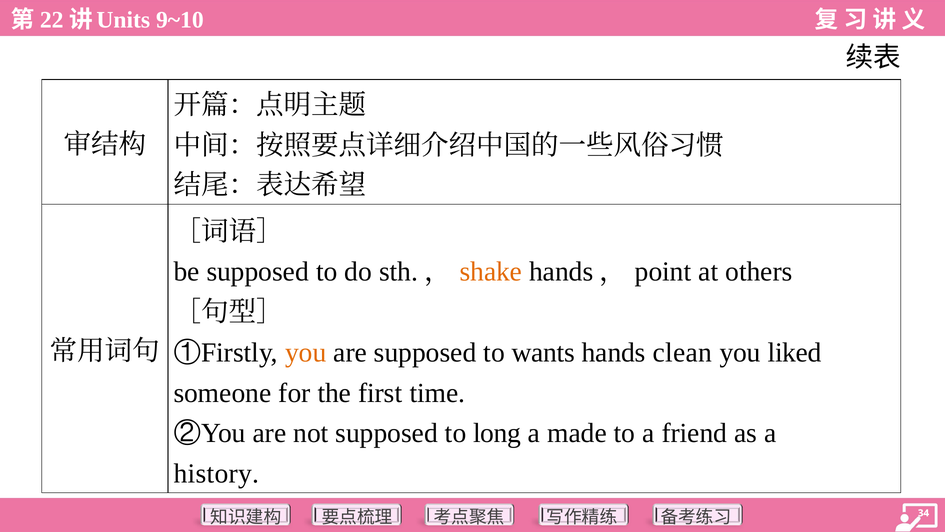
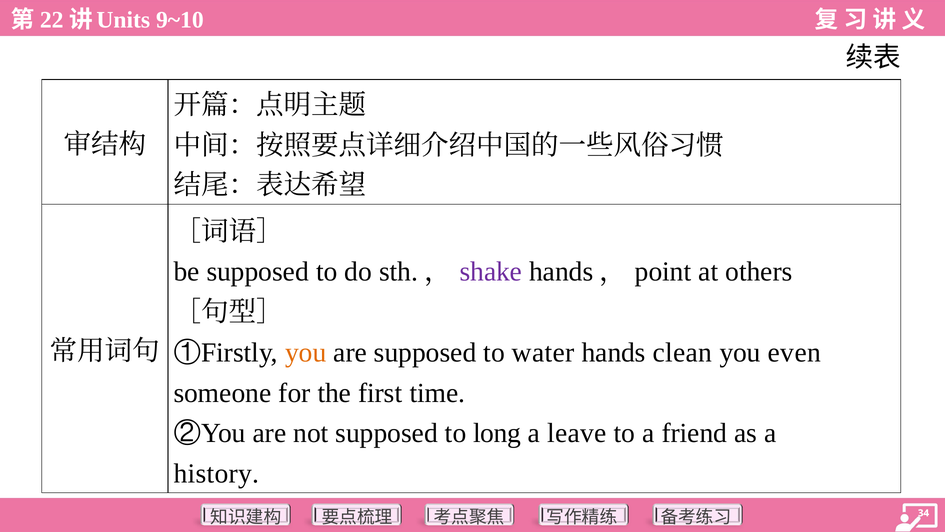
shake colour: orange -> purple (491, 272)
wants: wants -> water (543, 352)
liked: liked -> even (794, 352)
made: made -> leave (577, 433)
